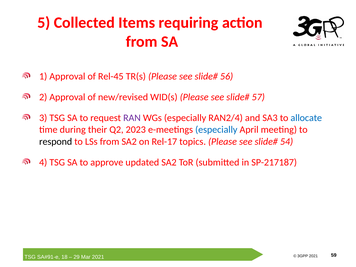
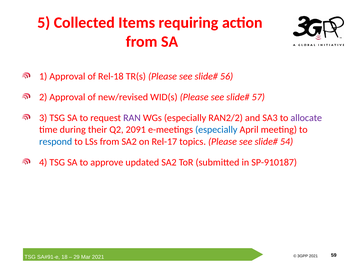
Rel-45: Rel-45 -> Rel-18 (111, 76)
RAN2/4: RAN2/4 -> RAN2/2 (226, 118)
allocate colour: blue -> purple (306, 118)
2023: 2023 -> 2091 (136, 130)
respond colour: black -> blue (56, 142)
SP-217187: SP-217187 -> SP-910187 (274, 162)
